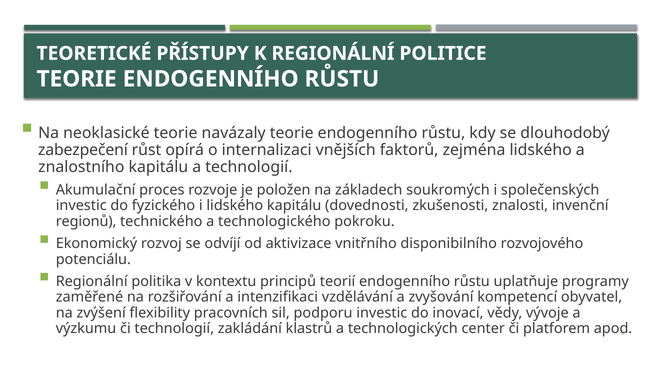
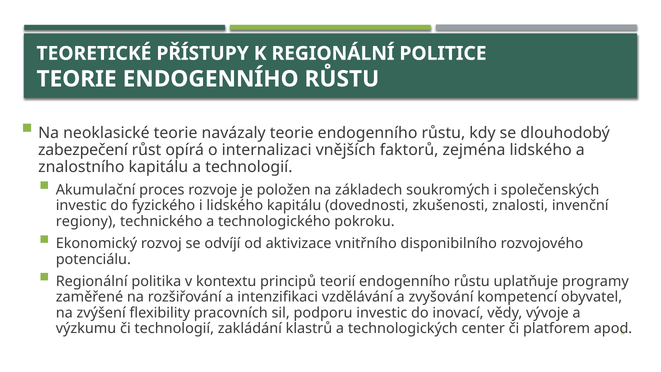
regionů: regionů -> regiony (86, 221)
